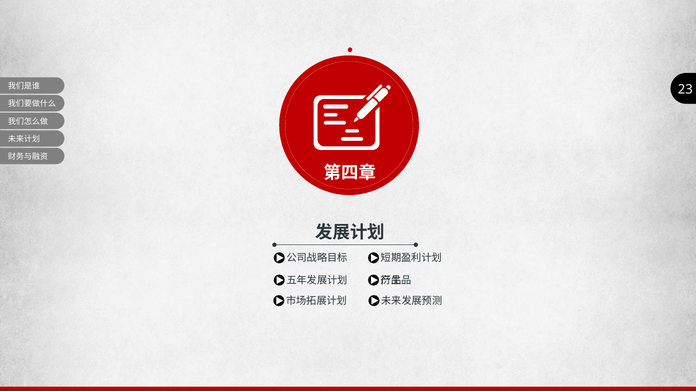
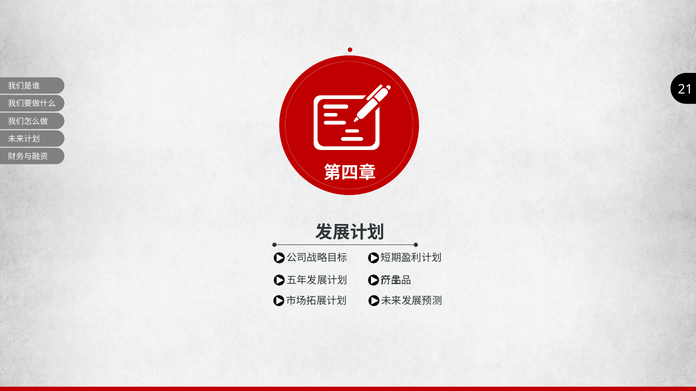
23: 23 -> 21 (685, 89)
